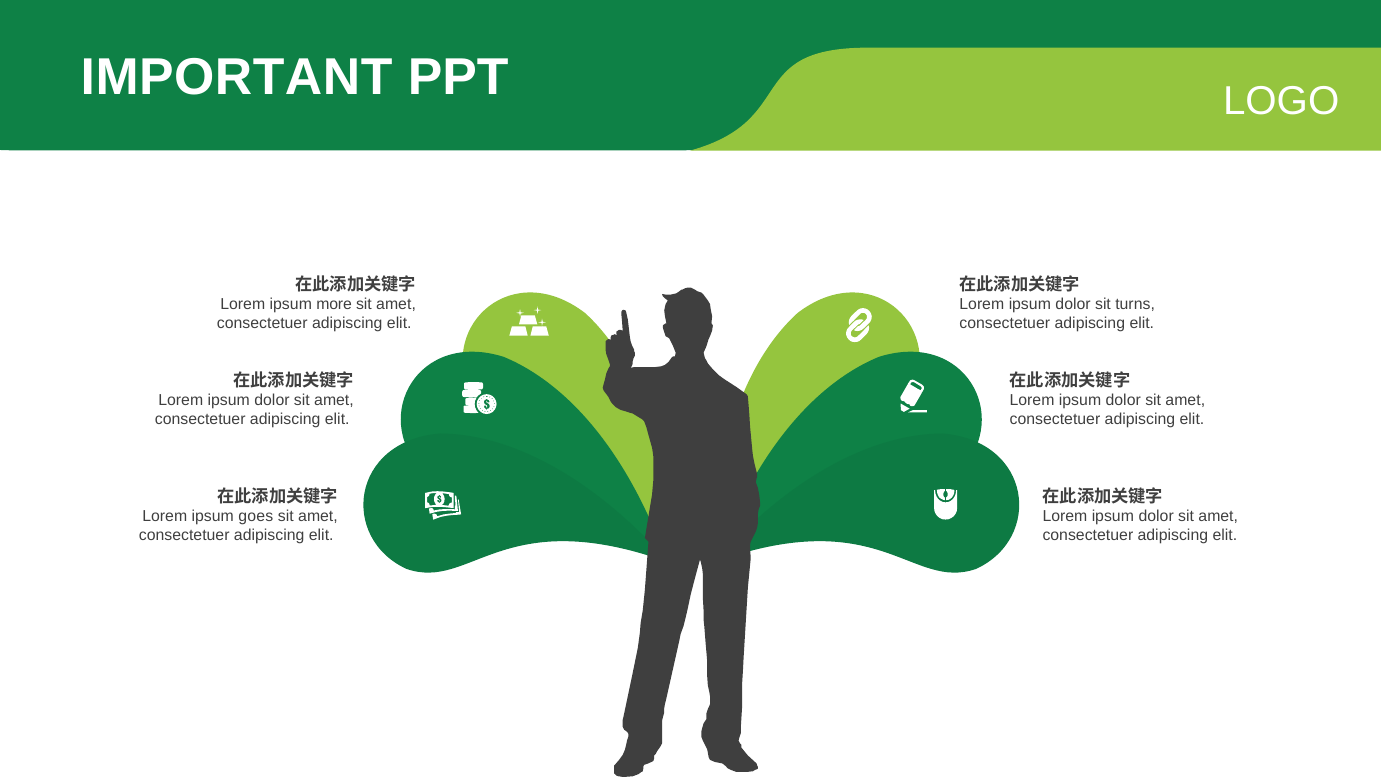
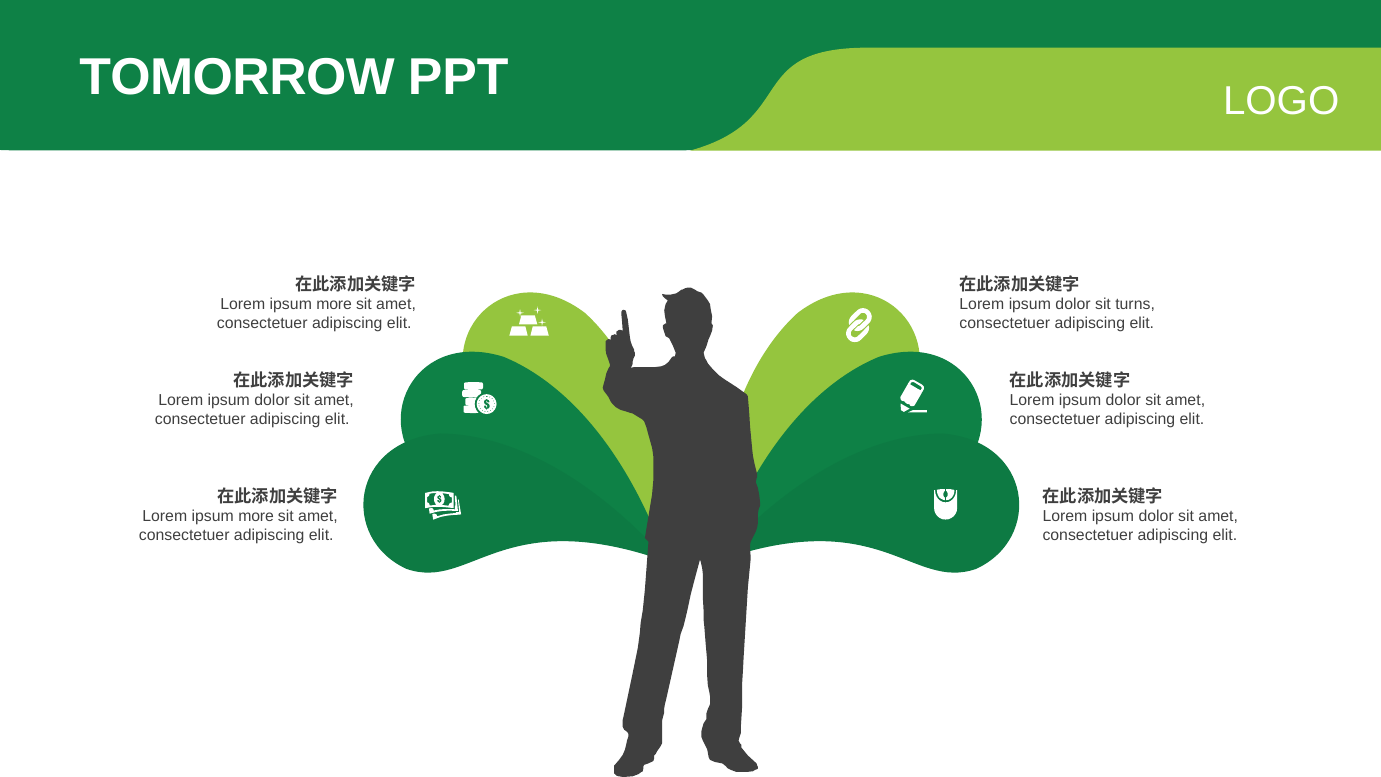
IMPORTANT: IMPORTANT -> TOMORROW (237, 78)
goes: goes -> more (256, 516)
